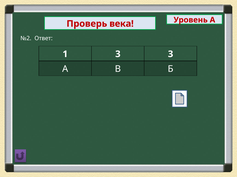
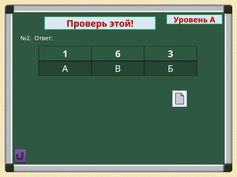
века: века -> этой (122, 24)
1 3: 3 -> 6 (118, 54)
